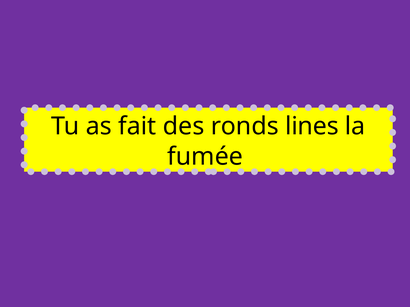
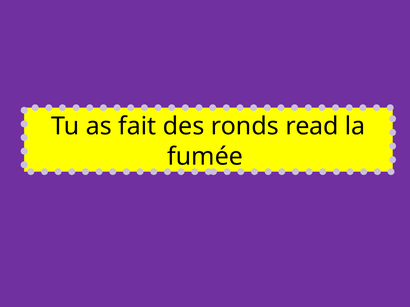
lines: lines -> read (312, 127)
